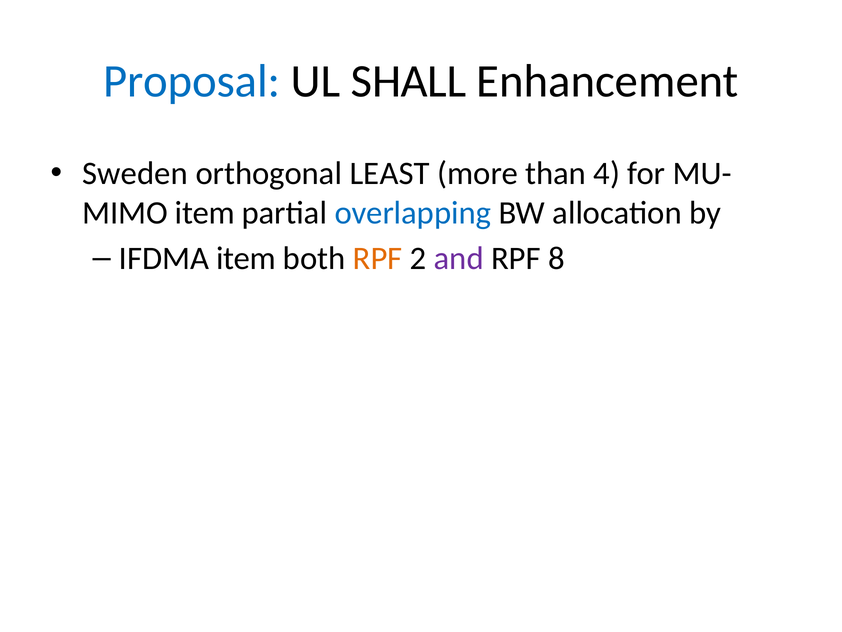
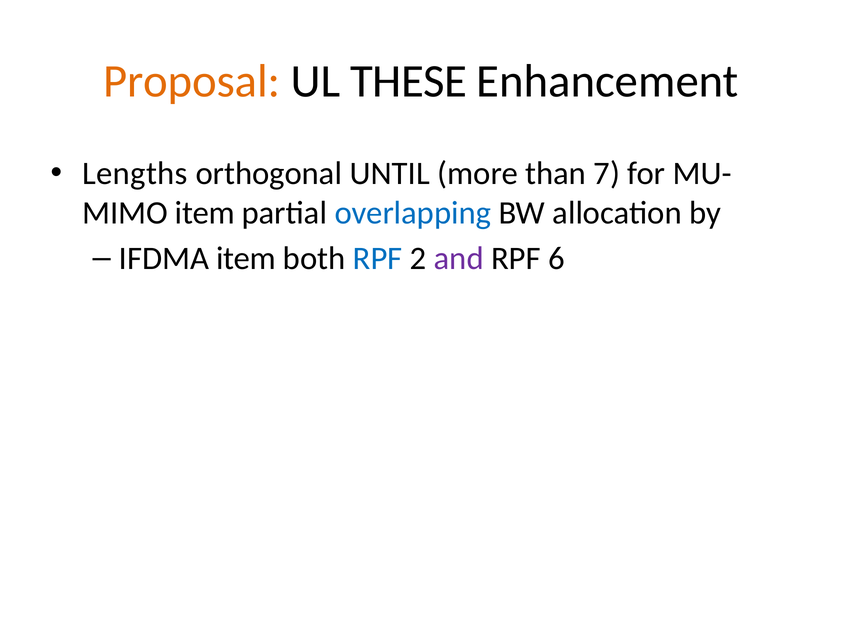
Proposal colour: blue -> orange (192, 81)
SHALL: SHALL -> THESE (409, 81)
Sweden: Sweden -> Lengths (135, 173)
LEAST: LEAST -> UNTIL (390, 173)
4: 4 -> 7 (607, 173)
RPF colour: orange -> blue (378, 258)
8: 8 -> 6 (556, 258)
